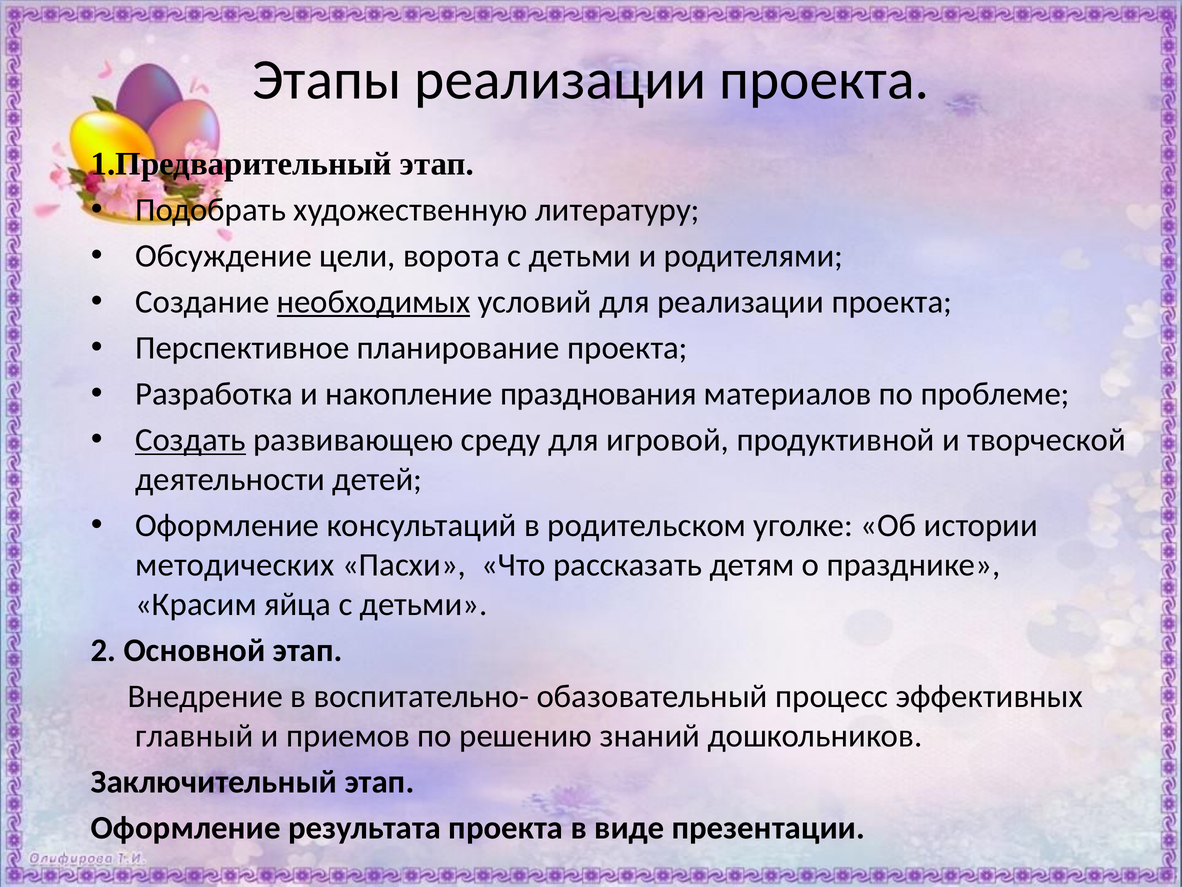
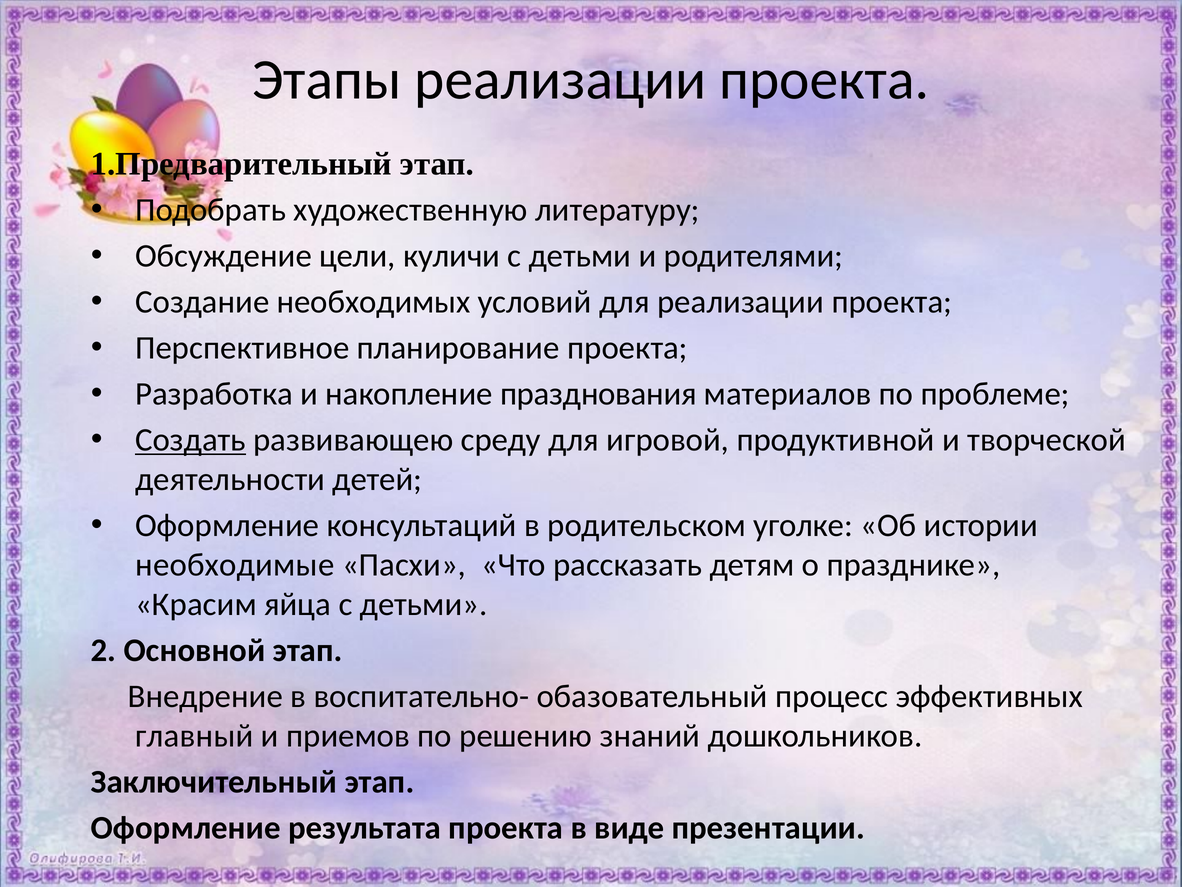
ворота: ворота -> куличи (452, 256)
необходимых underline: present -> none (374, 302)
методических: методических -> необходимые (235, 565)
